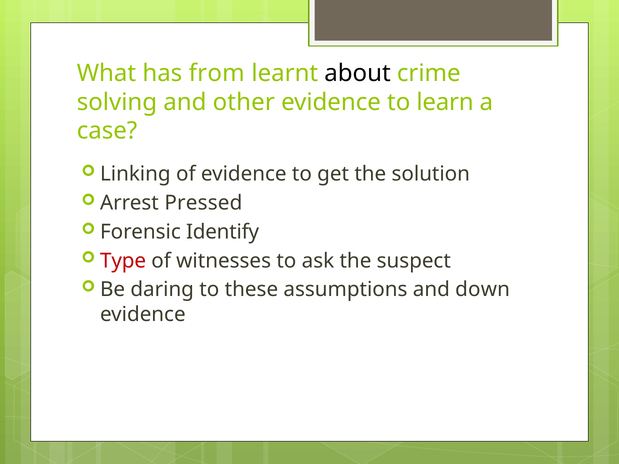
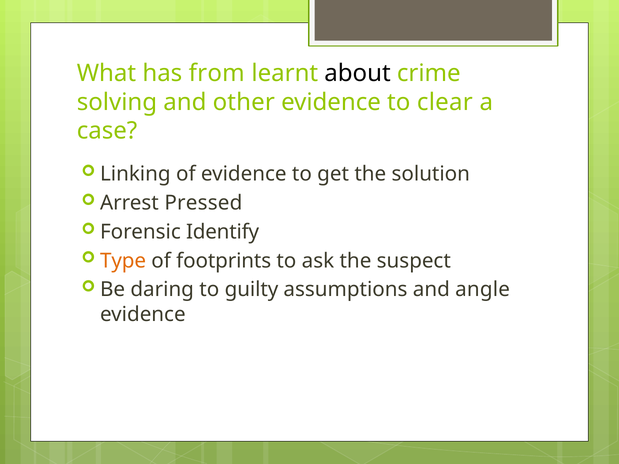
learn: learn -> clear (445, 102)
Type colour: red -> orange (123, 261)
witnesses: witnesses -> footprints (224, 261)
these: these -> guilty (251, 290)
down: down -> angle (483, 290)
